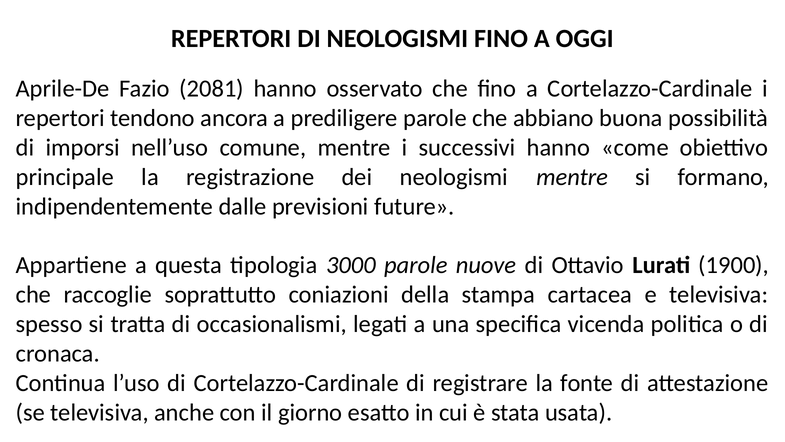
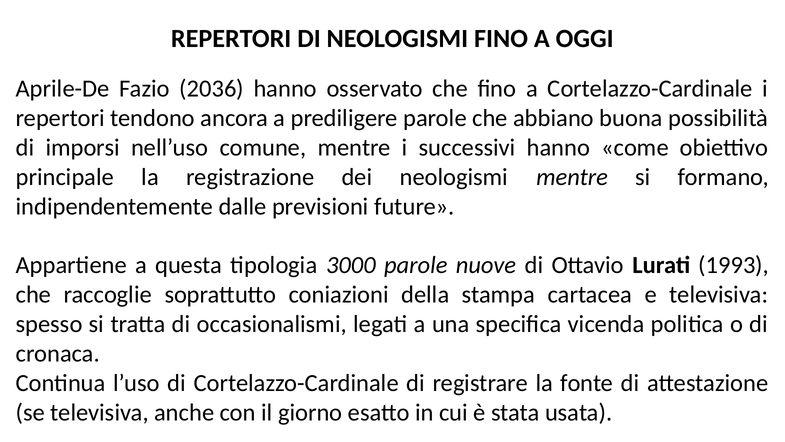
2081: 2081 -> 2036 (212, 88)
1900: 1900 -> 1993 (734, 265)
